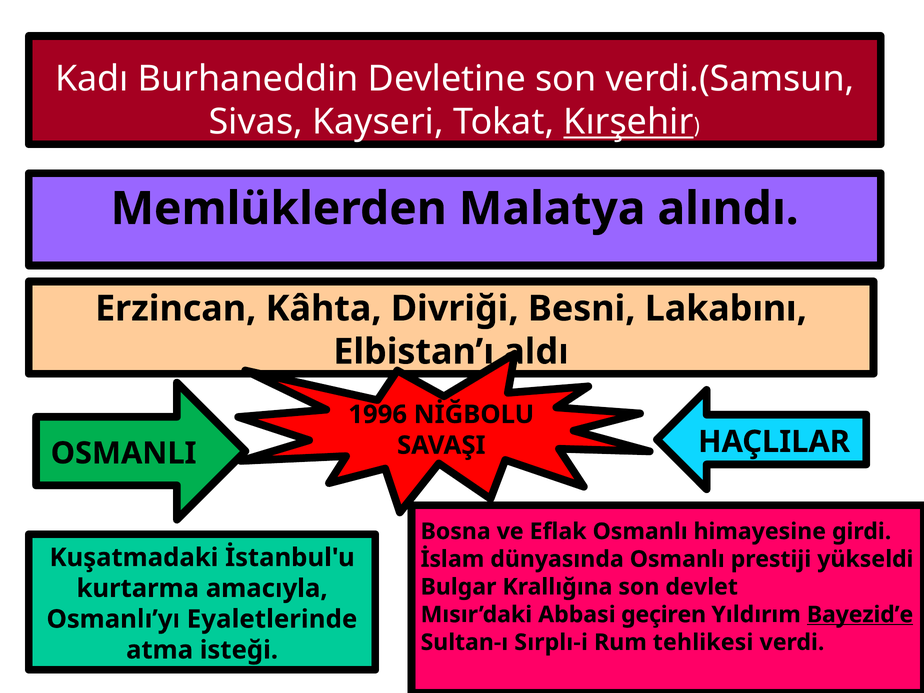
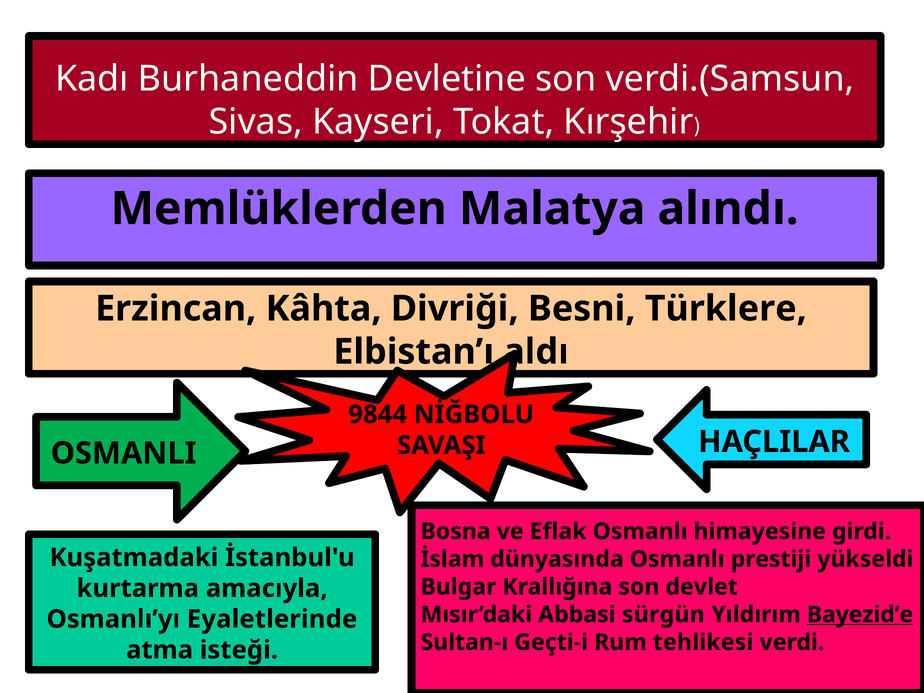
Kırşehir underline: present -> none (628, 122)
Lakabını: Lakabını -> Türklere (726, 309)
1996: 1996 -> 9844 (378, 415)
geçiren: geçiren -> sürgün (663, 615)
Sırplı-i: Sırplı-i -> Geçti-i (551, 642)
